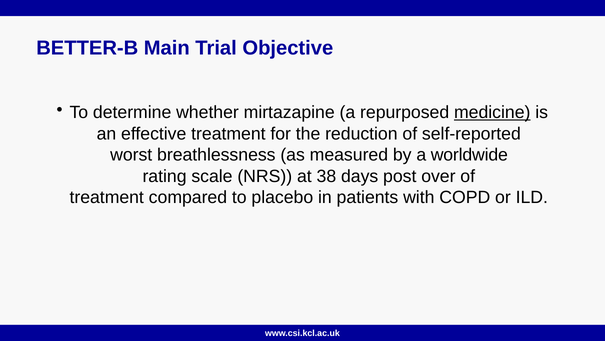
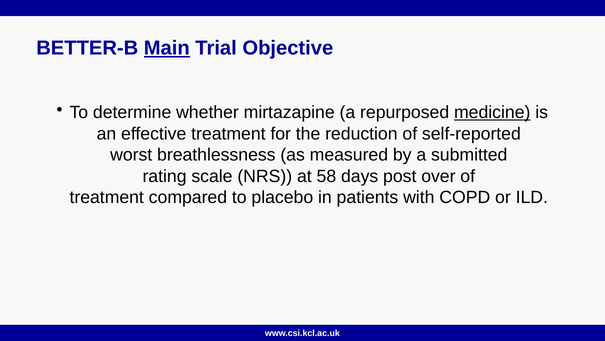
Main underline: none -> present (167, 48)
worldwide: worldwide -> submitted (469, 155)
38: 38 -> 58 (326, 176)
